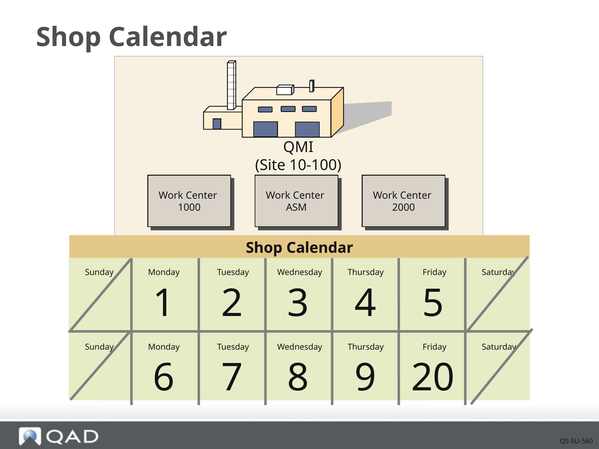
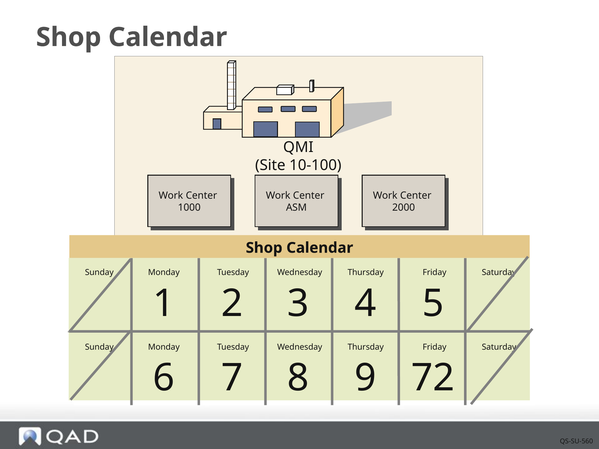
20: 20 -> 72 (433, 378)
